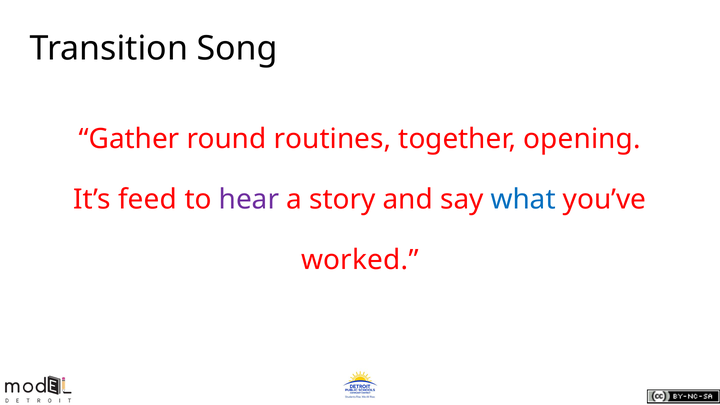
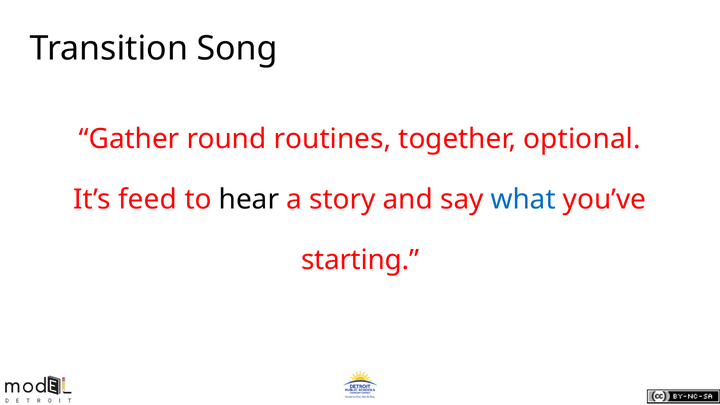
opening: opening -> optional (582, 139)
hear colour: purple -> black (249, 200)
worked: worked -> starting (360, 260)
